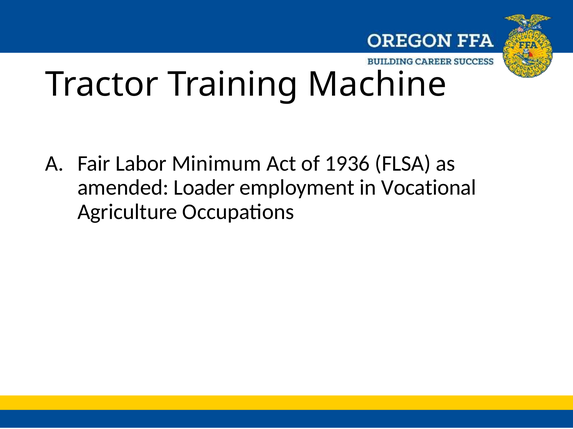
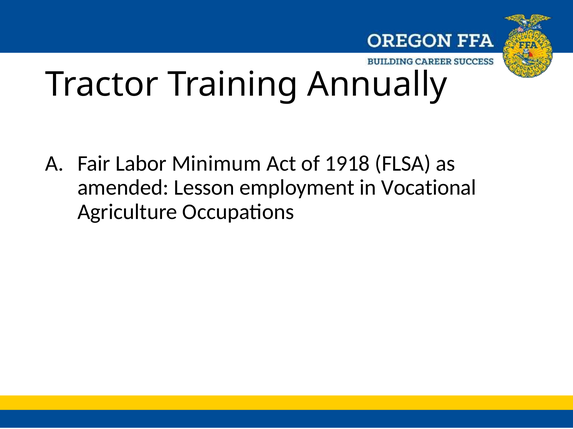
Machine: Machine -> Annually (377, 85)
1936: 1936 -> 1918 (347, 164)
Loader: Loader -> Lesson (204, 188)
